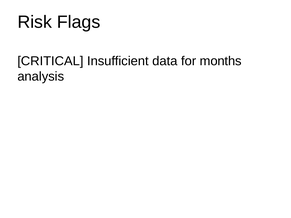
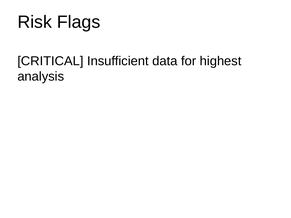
months: months -> highest (221, 61)
